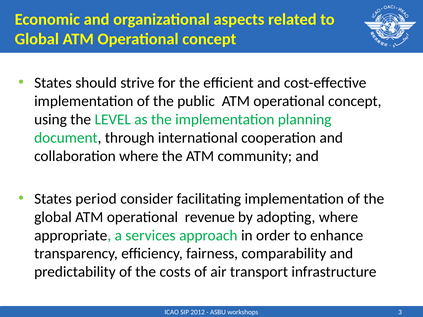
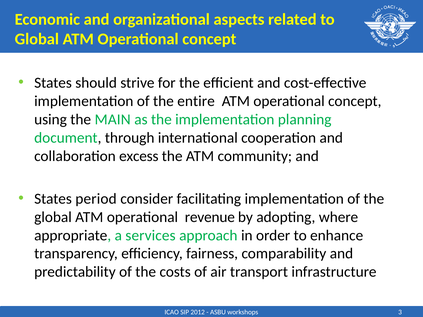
public: public -> entire (196, 101)
LEVEL: LEVEL -> MAIN (113, 119)
collaboration where: where -> excess (139, 156)
